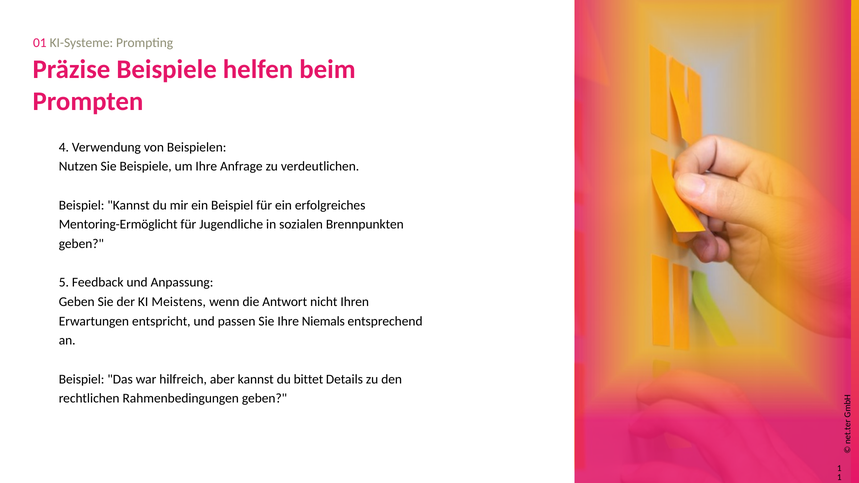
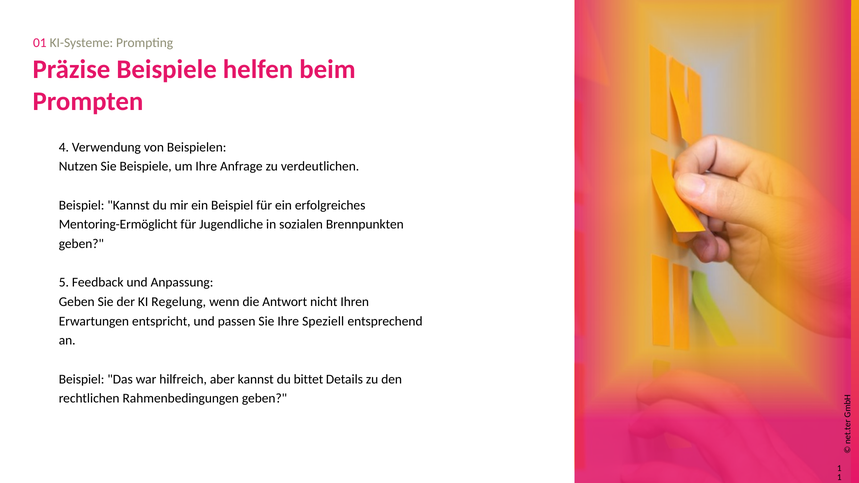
Meistens: Meistens -> Regelung (179, 302)
Niemals: Niemals -> Speziell (323, 321)
